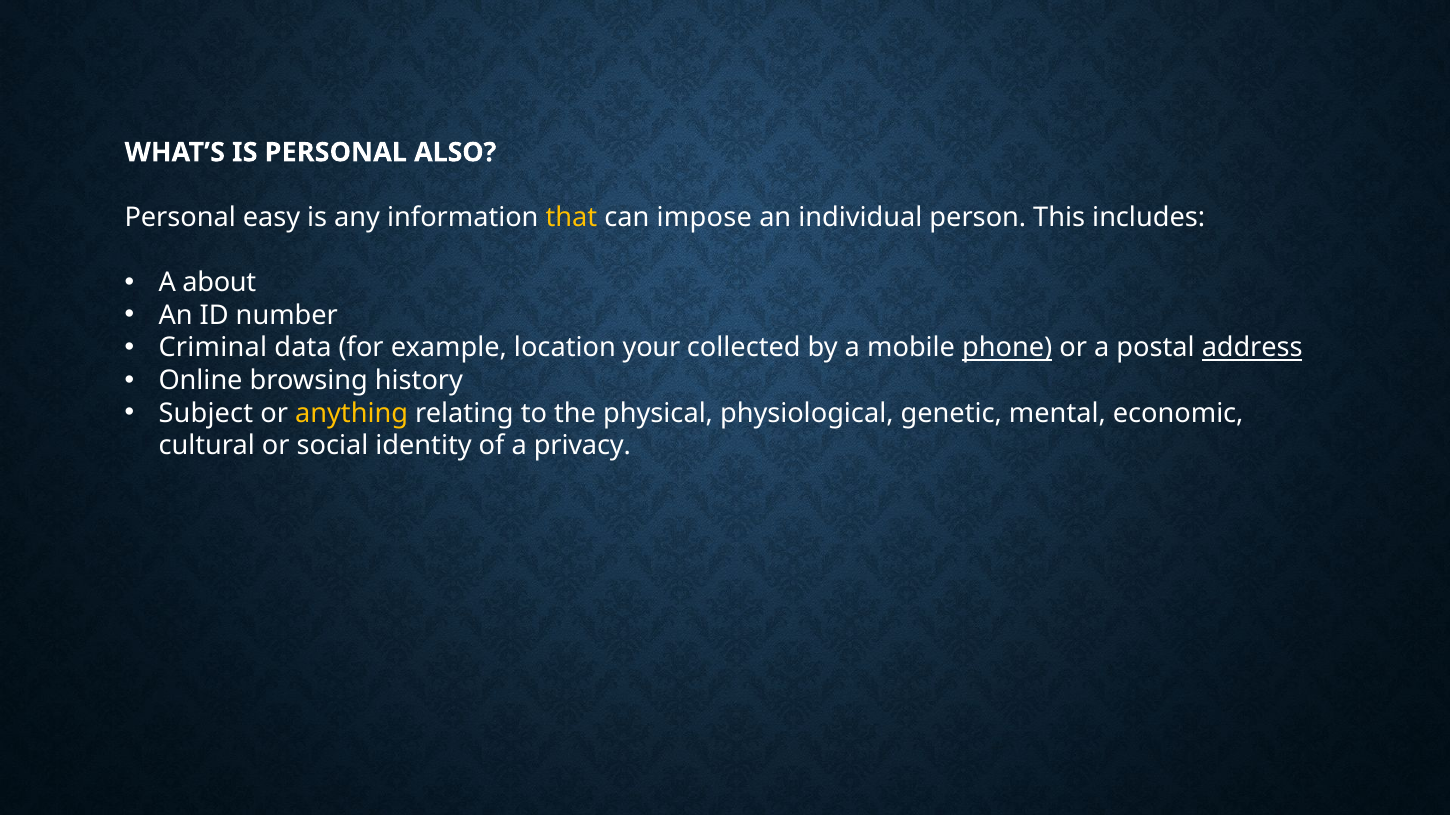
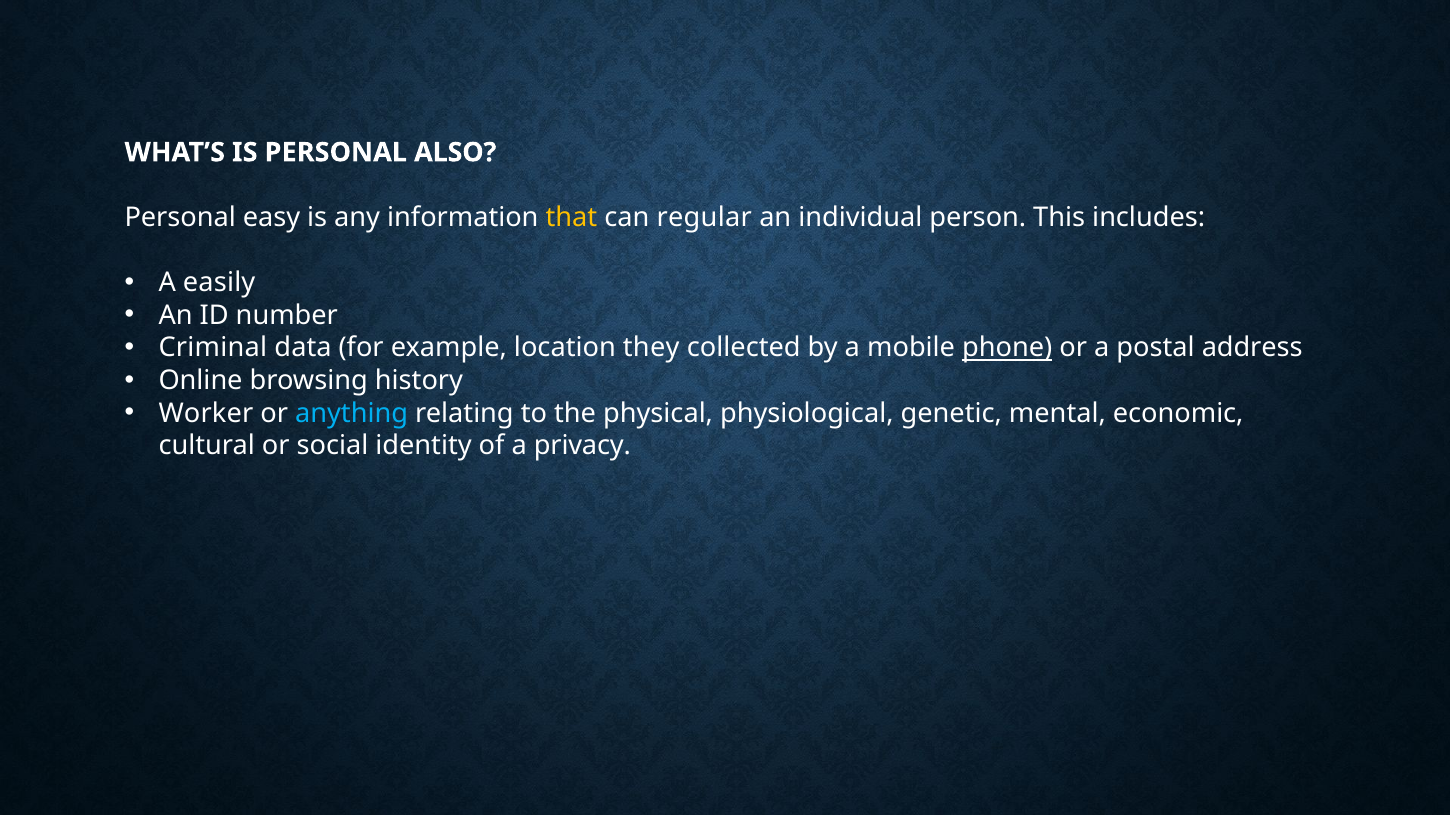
impose: impose -> regular (704, 218)
about: about -> easily (219, 283)
your: your -> they (651, 348)
address underline: present -> none (1252, 348)
Subject: Subject -> Worker (206, 414)
anything colour: yellow -> light blue (352, 414)
